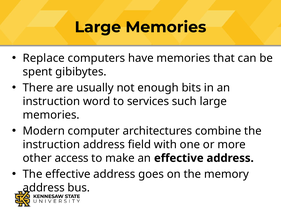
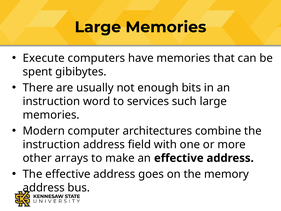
Replace: Replace -> Execute (44, 58)
access: access -> arrays (71, 158)
